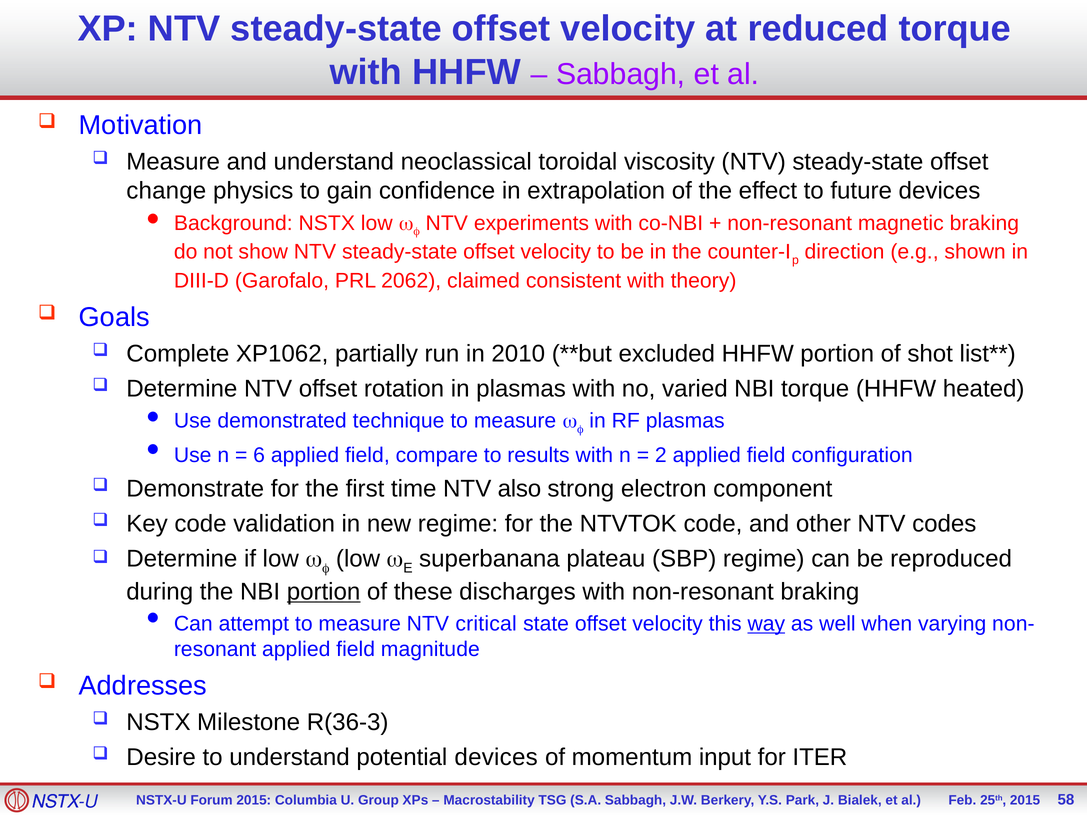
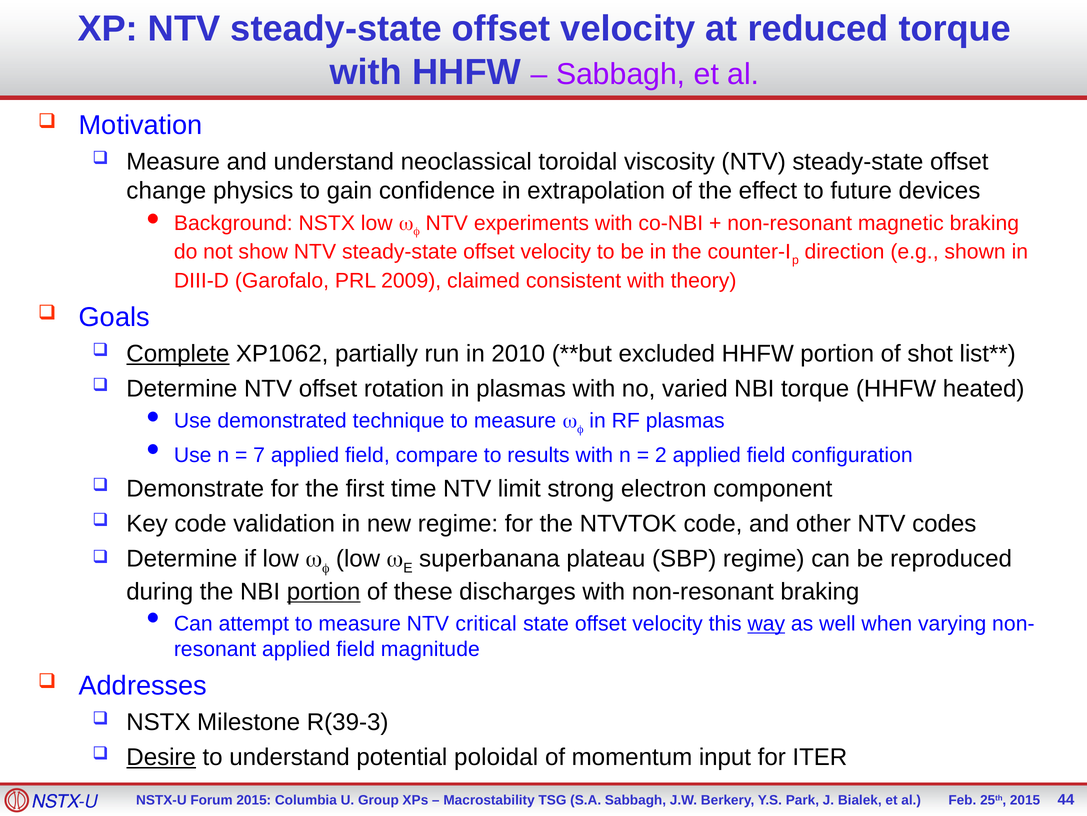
2062: 2062 -> 2009 (411, 281)
Complete underline: none -> present (178, 353)
6: 6 -> 7 (259, 455)
also: also -> limit (519, 488)
R(36-3: R(36-3 -> R(39-3 (348, 722)
Desire underline: none -> present (161, 757)
potential devices: devices -> poloidal (496, 757)
58: 58 -> 44 (1066, 799)
